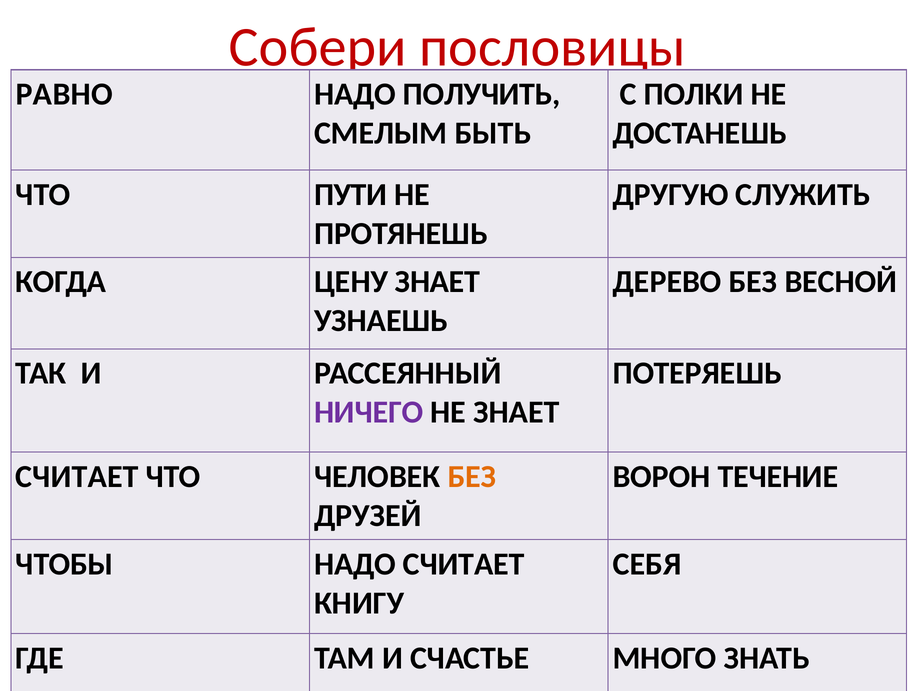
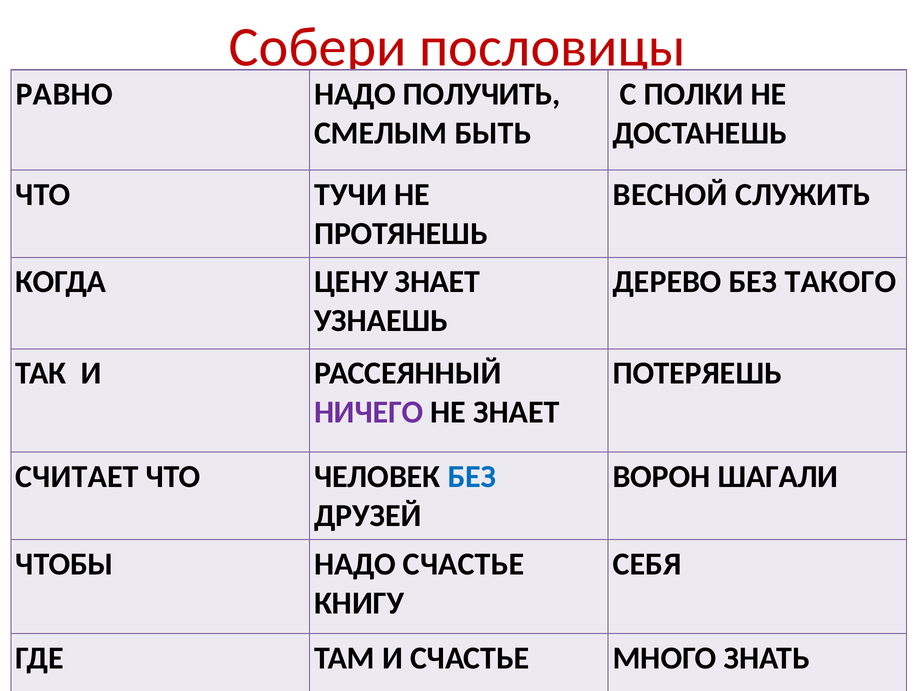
ПУТИ: ПУТИ -> ТУЧИ (350, 194)
ДРУГУЮ: ДРУГУЮ -> ВЕСНОЙ (670, 194)
ВЕСНОЙ: ВЕСНОЙ -> ТАКОГО (841, 282)
БЕЗ colour: orange -> blue (472, 476)
ТЕЧЕНИЕ: ТЕЧЕНИЕ -> ШАГАЛИ (778, 476)
НАДО СЧИТАЕТ: СЧИТАЕТ -> СЧАСТЬЕ (464, 564)
